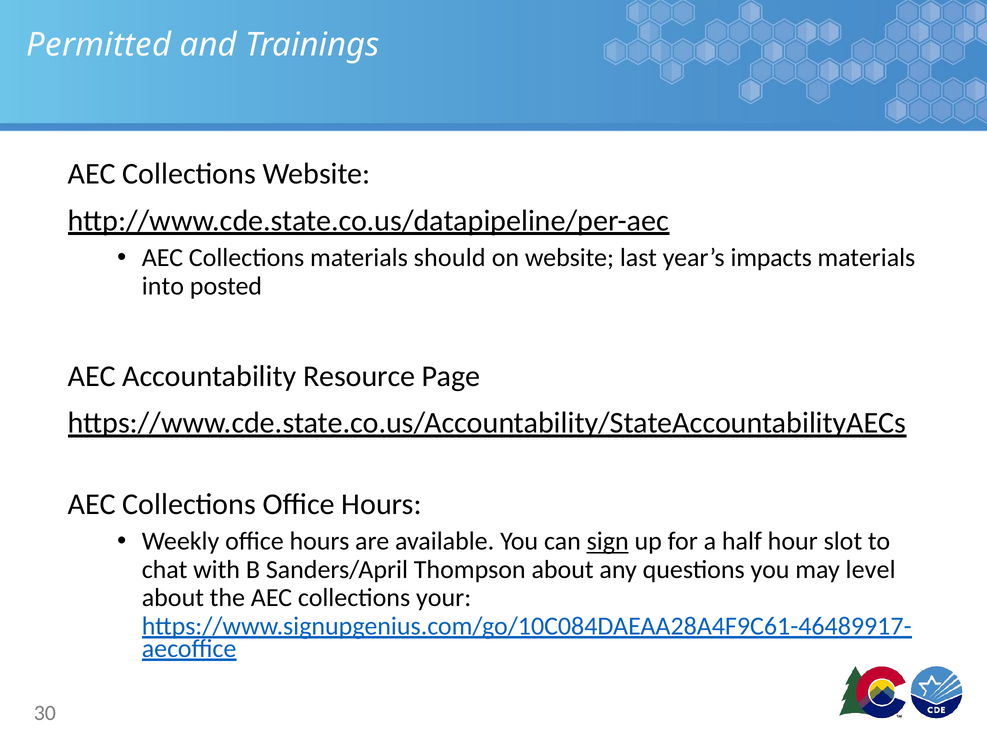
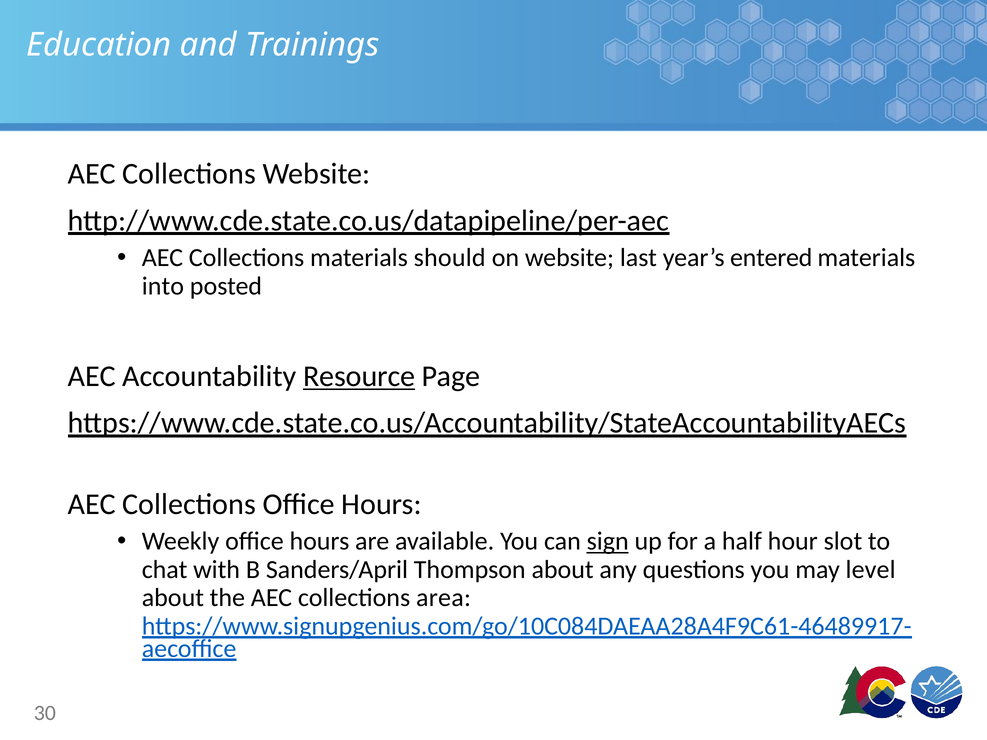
Permitted: Permitted -> Education (99, 45)
impacts: impacts -> entered (771, 258)
Resource underline: none -> present (359, 376)
your: your -> area (444, 598)
